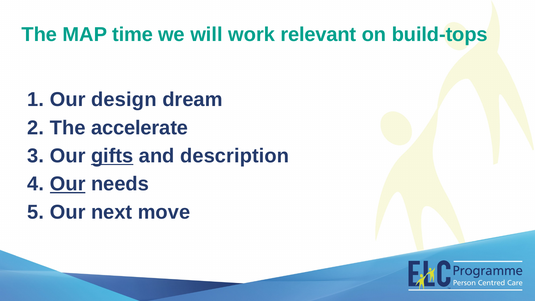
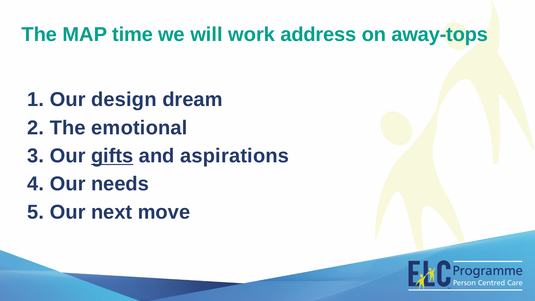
relevant: relevant -> address (318, 35)
build-tops: build-tops -> away-tops (440, 35)
accelerate: accelerate -> emotional (139, 128)
description: description -> aspirations (235, 156)
Our underline: present -> none (68, 184)
